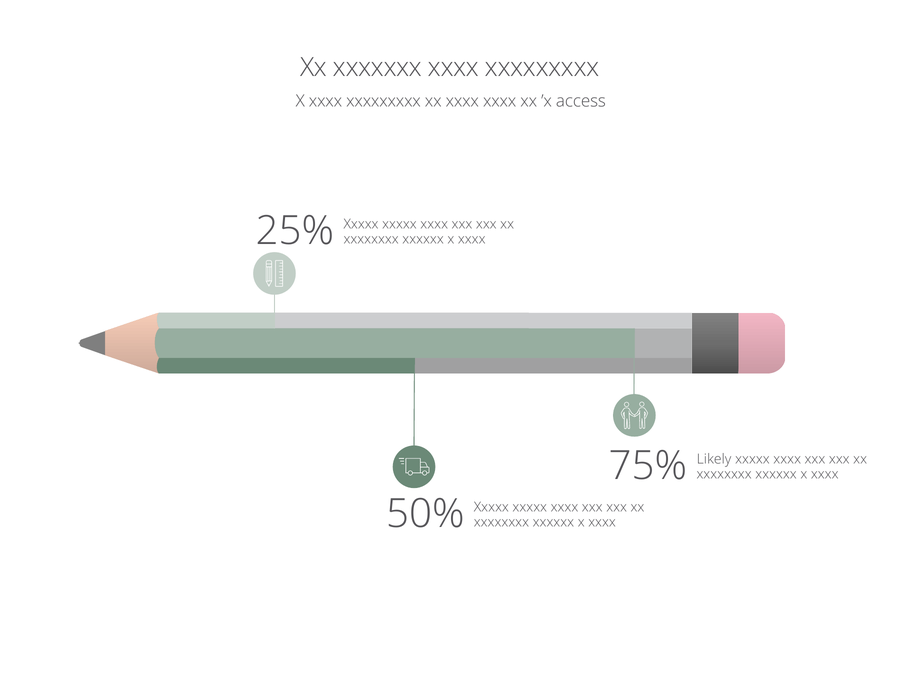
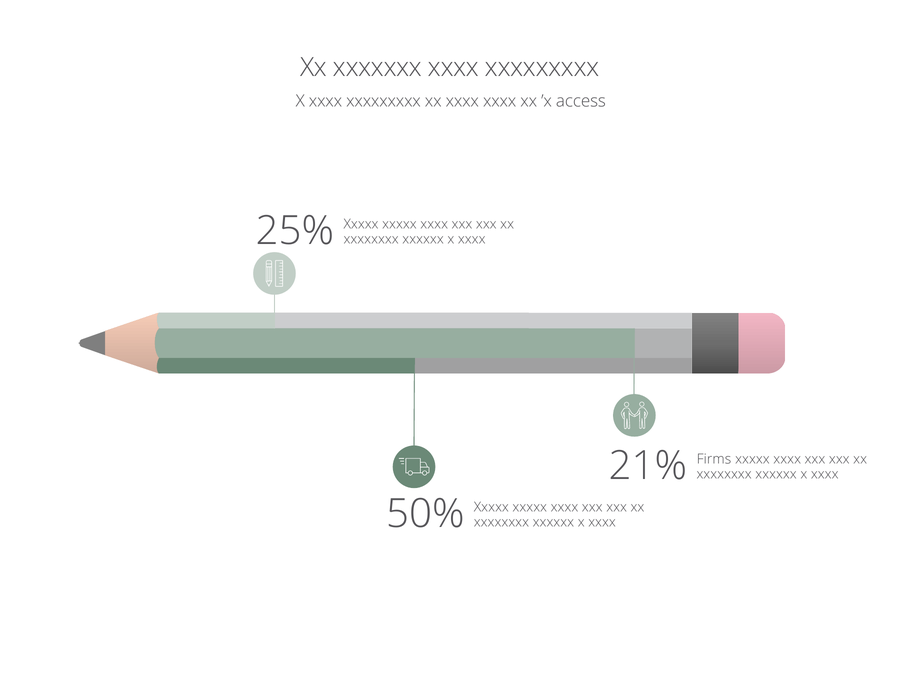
75%: 75% -> 21% (648, 466)
Likely: Likely -> Firms (714, 459)
